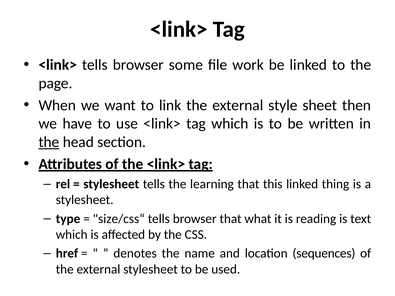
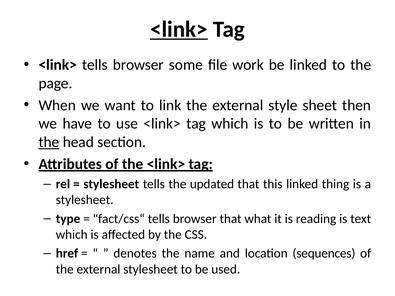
<link> underline: none -> present (179, 29)
learning: learning -> updated (212, 184)
size/css“: size/css“ -> fact/css“ (119, 219)
